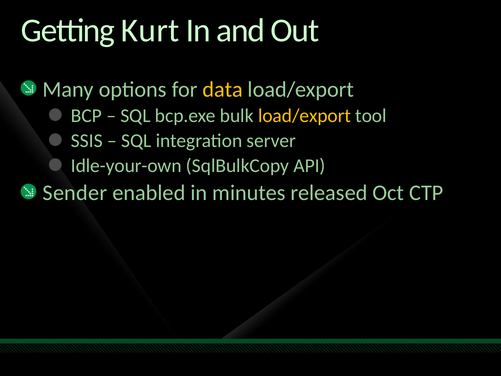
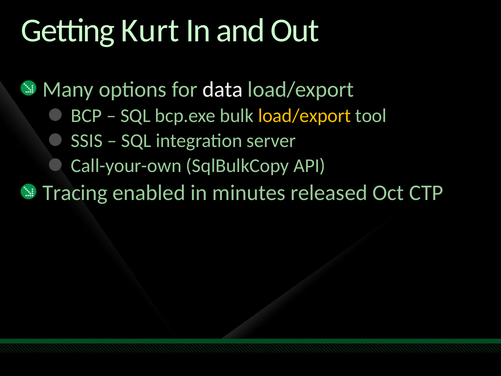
data colour: yellow -> white (223, 89)
Idle-your-own: Idle-your-own -> Call-your-own (126, 166)
Sender: Sender -> Tracing (75, 193)
